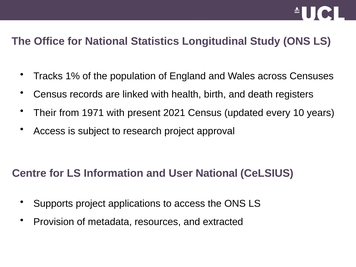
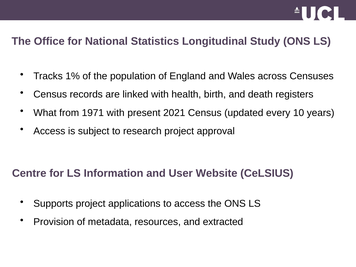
Their: Their -> What (45, 113)
User National: National -> Website (217, 173)
